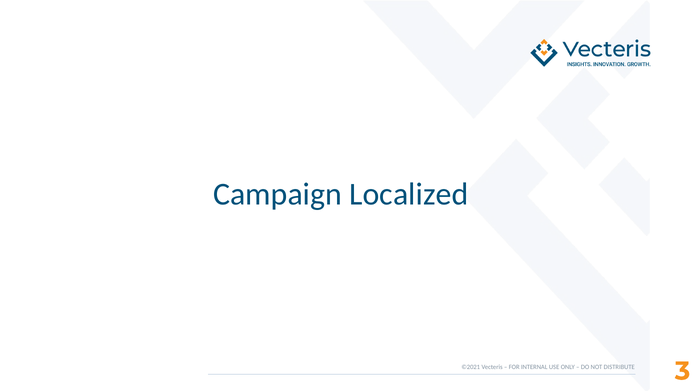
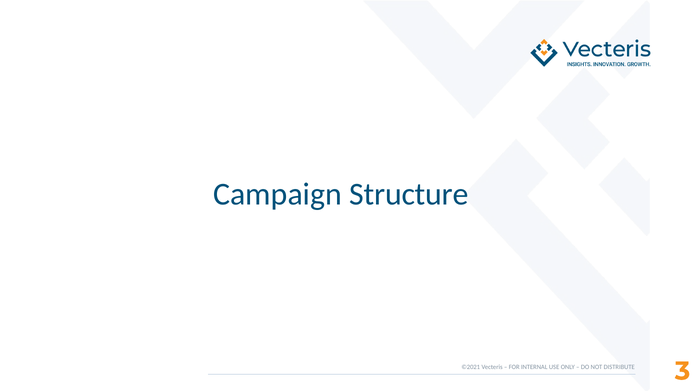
Localized: Localized -> Structure (409, 194)
